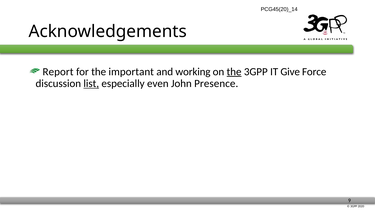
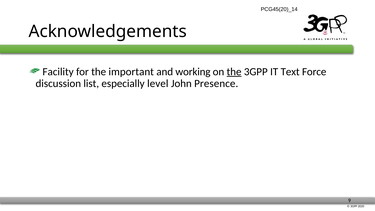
Report: Report -> Facility (58, 72)
Give: Give -> Text (290, 72)
list underline: present -> none (91, 84)
even: even -> level (158, 84)
